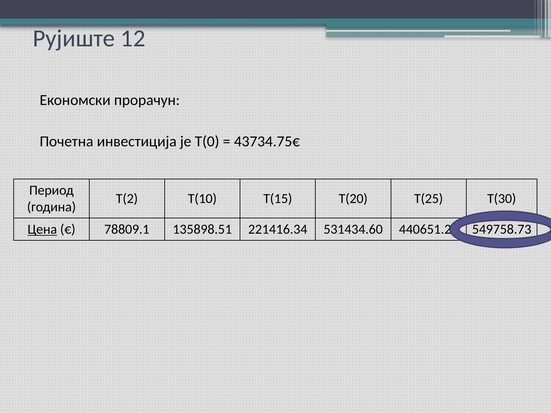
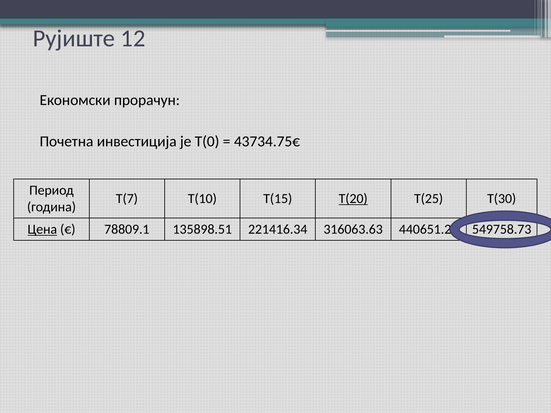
Т(2: Т(2 -> Т(7 (127, 199)
Т(20 underline: none -> present (353, 199)
531434.60: 531434.60 -> 316063.63 (353, 230)
